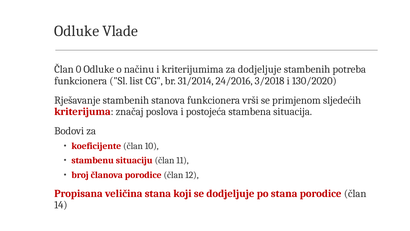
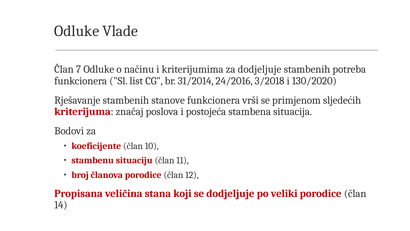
0: 0 -> 7 (78, 69)
stanova: stanova -> stanove (168, 100)
po stana: stana -> veliki (284, 193)
